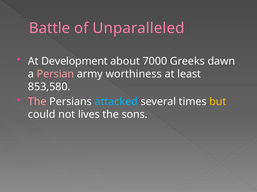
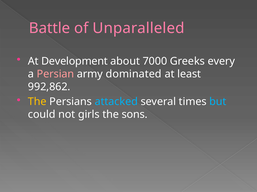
dawn: dawn -> every (221, 61)
worthiness: worthiness -> dominated (134, 74)
853,580: 853,580 -> 992,862 (49, 87)
The colour: pink -> yellow (37, 102)
but colour: yellow -> light blue (218, 102)
lives: lives -> girls (89, 115)
